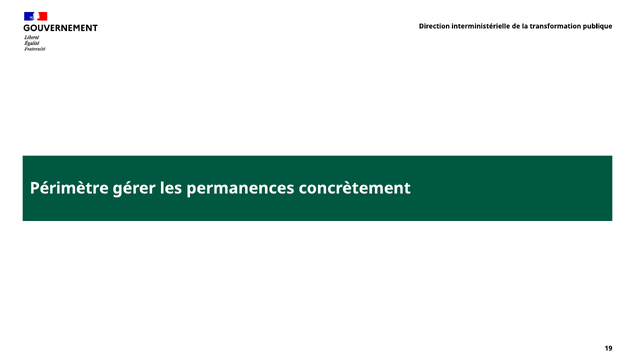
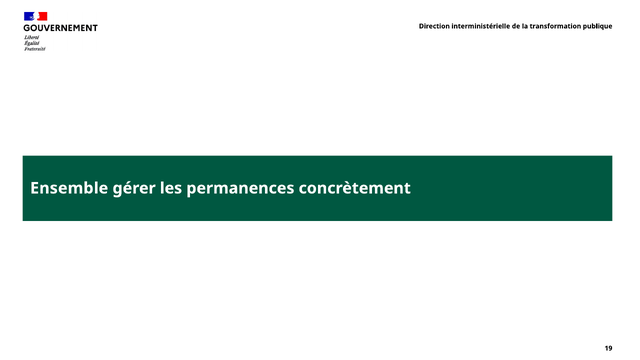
Périmètre: Périmètre -> Ensemble (69, 188)
